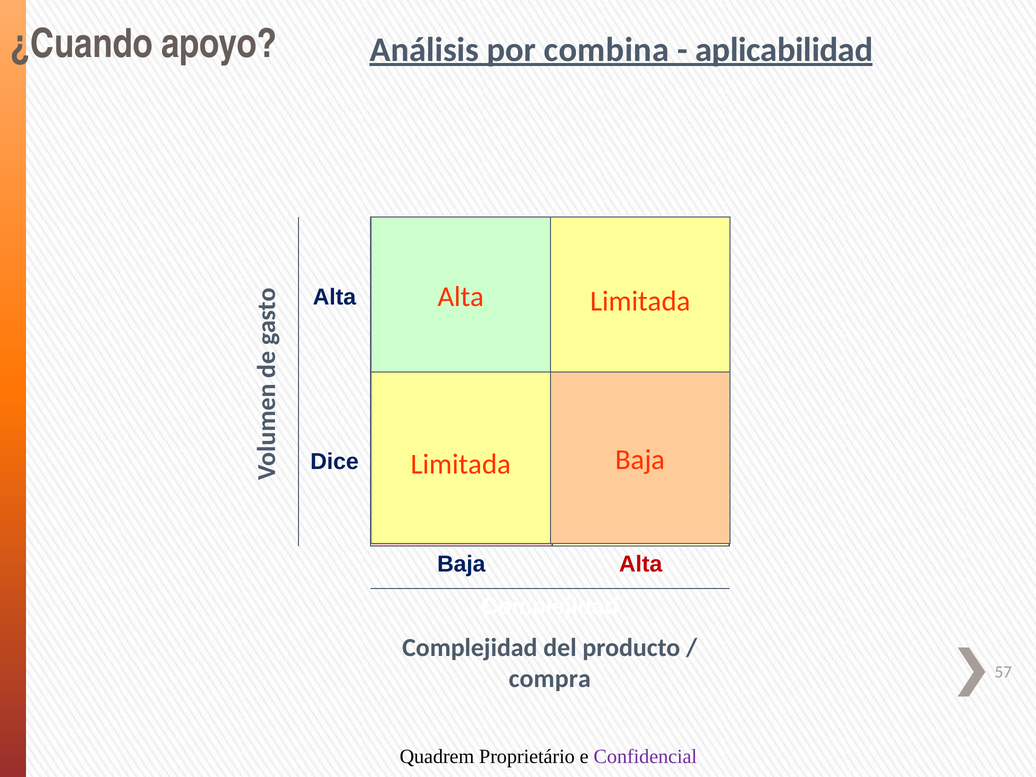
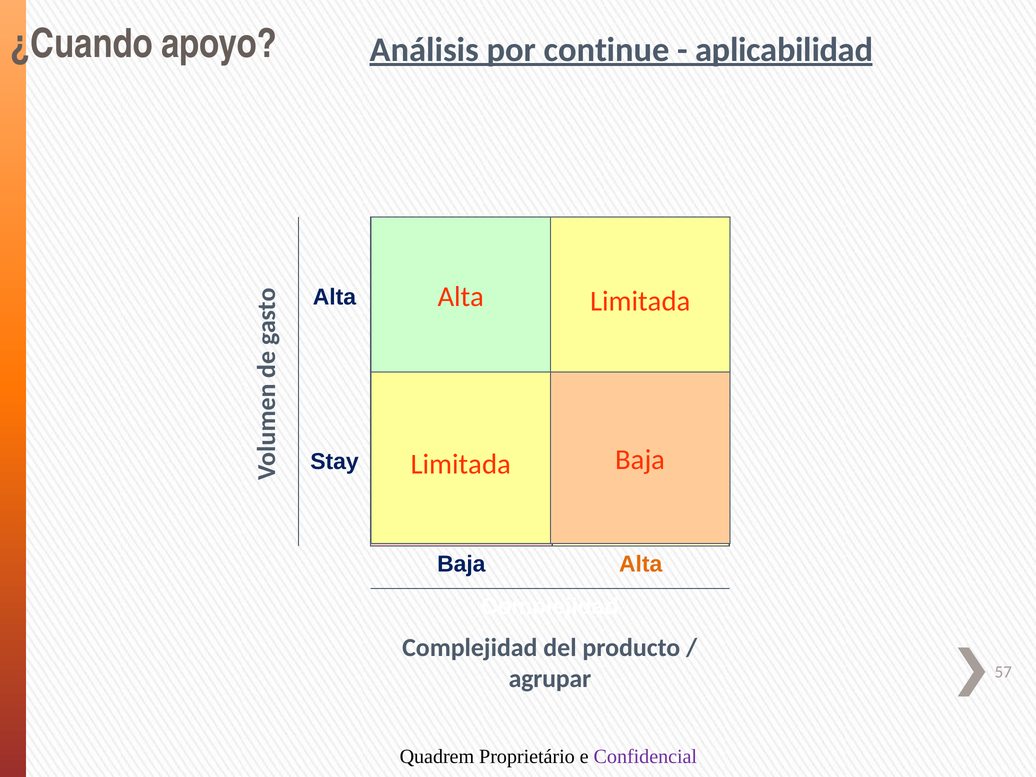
combina: combina -> continue (607, 50)
Dice: Dice -> Stay (334, 462)
Alta colour: red -> orange (641, 564)
compra: compra -> agrupar (550, 679)
